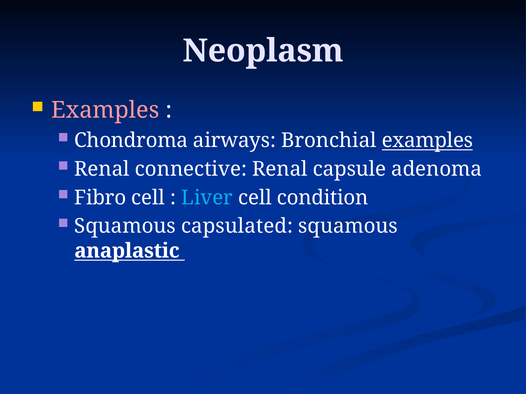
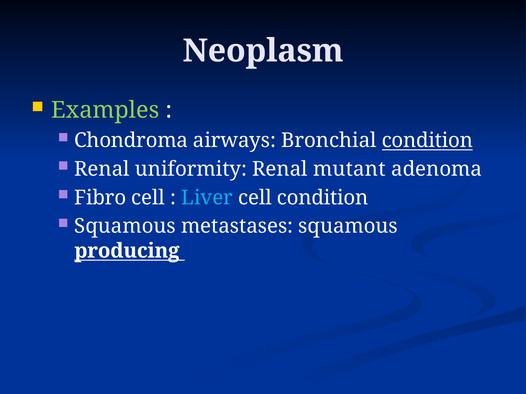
Examples colour: pink -> light green (105, 110)
Bronchial examples: examples -> condition (427, 141)
connective: connective -> uniformity (191, 169)
capsule: capsule -> mutant (349, 169)
capsulated: capsulated -> metastases (237, 227)
anaplastic: anaplastic -> producing (127, 251)
